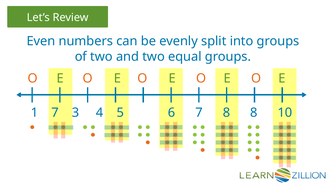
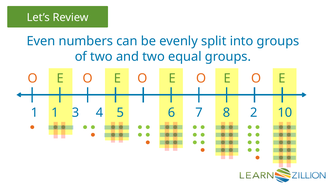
1 7: 7 -> 1 (55, 112)
8 8: 8 -> 2 (254, 112)
